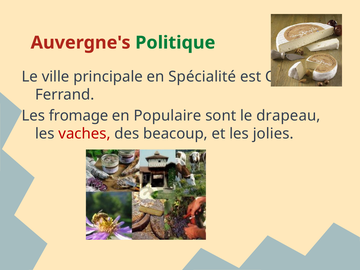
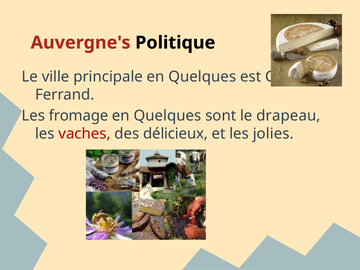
Politique colour: green -> black (175, 43)
principale en Spécialité: Spécialité -> Quelques (202, 77)
Populaire: Populaire -> Quelques (167, 116)
beacoup: beacoup -> délicieux (176, 134)
